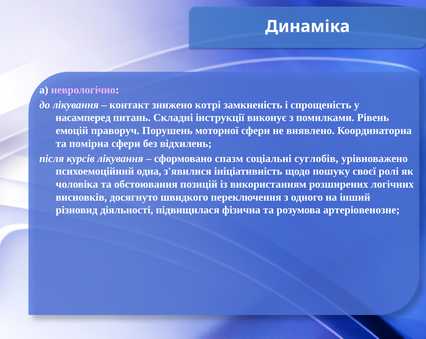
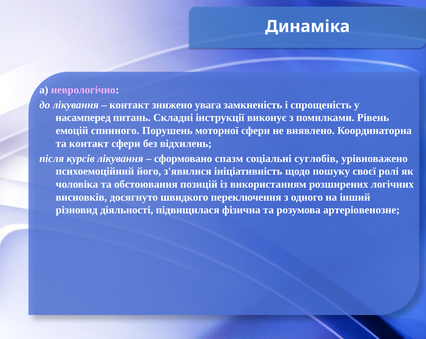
котрі: котрі -> увага (208, 105)
праворуч: праворуч -> спинного (115, 131)
та помірна: помірна -> контакт (89, 143)
одна: одна -> його (149, 171)
